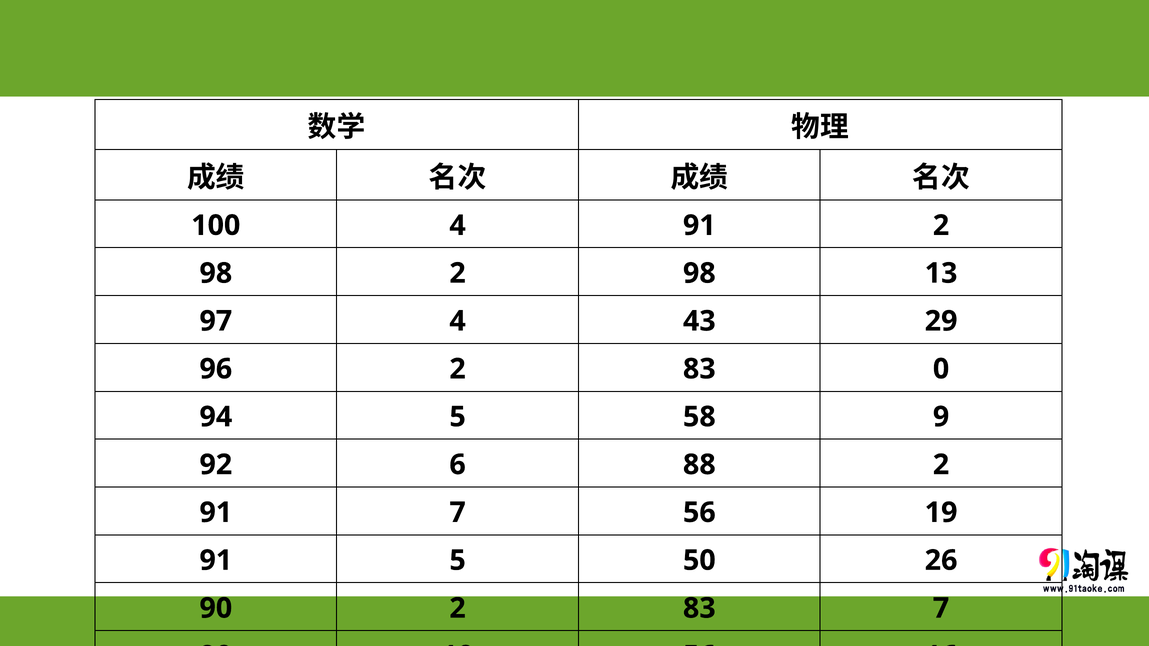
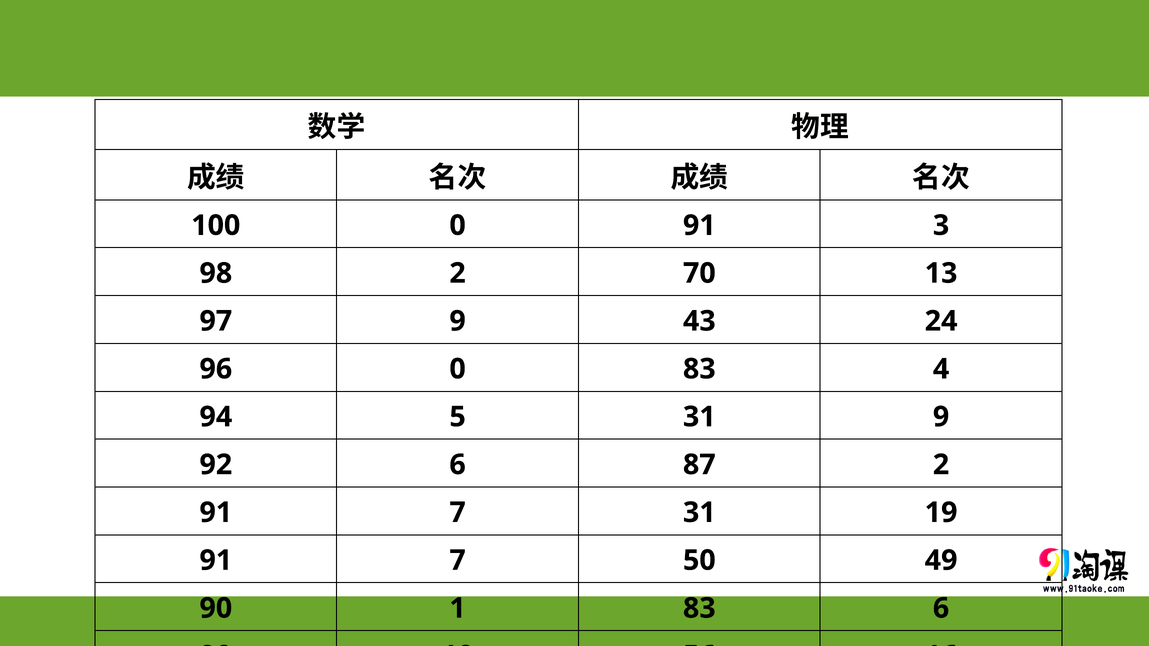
100 4: 4 -> 0 (458, 225)
91 2: 2 -> 3 (941, 225)
98 2 98: 98 -> 70 (699, 273)
97 4: 4 -> 9 (458, 321)
29: 29 -> 24 (941, 321)
96 2: 2 -> 0 (458, 369)
0: 0 -> 4 (941, 369)
5 58: 58 -> 31 (699, 417)
88: 88 -> 87 (699, 465)
7 56: 56 -> 31 (699, 513)
5: 5 -> 7 (458, 560)
26: 26 -> 49 (941, 560)
90 2: 2 -> 1 (458, 608)
83 7: 7 -> 6 (941, 608)
